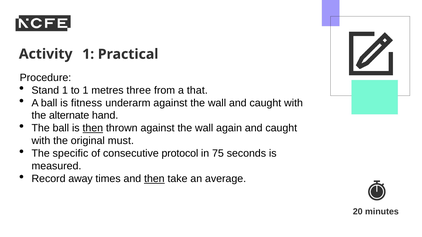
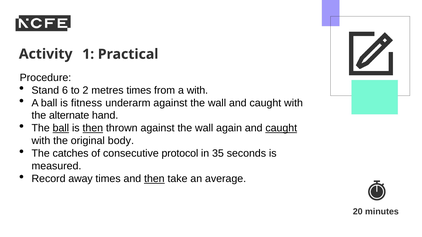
Stand 1: 1 -> 6 (65, 90)
to 1: 1 -> 2 (85, 90)
metres three: three -> times (139, 90)
a that: that -> with (197, 90)
ball underline: none -> present (61, 128)
caught underline: none -> present (281, 128)
must: must -> body (121, 141)
specific: specific -> catches (71, 154)
75: 75 -> 35 (218, 154)
